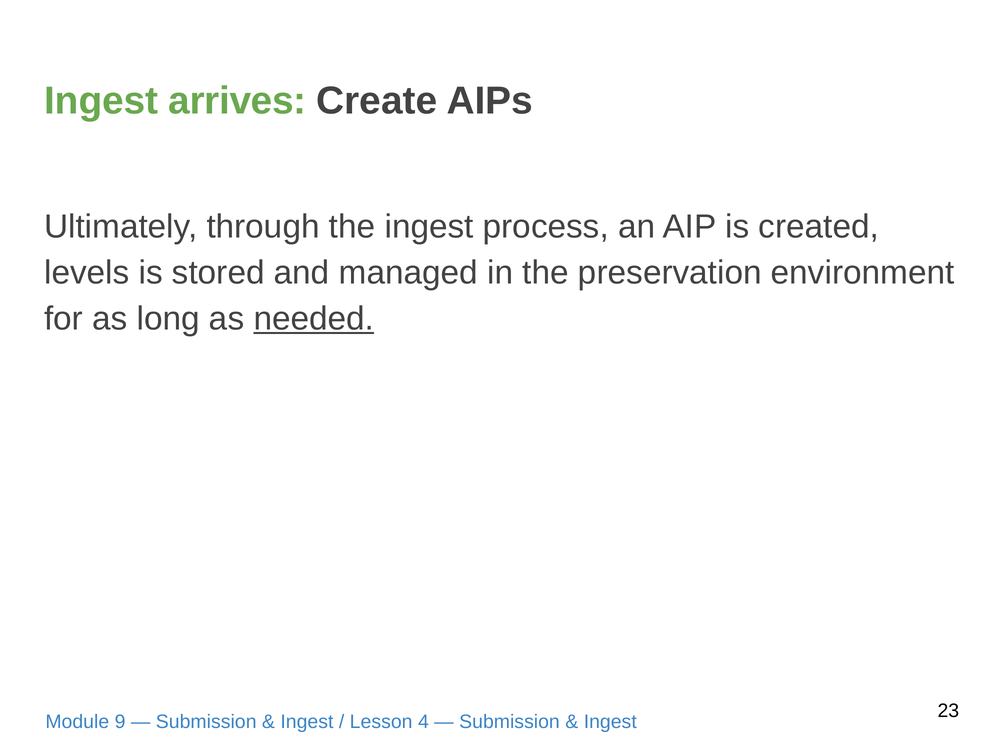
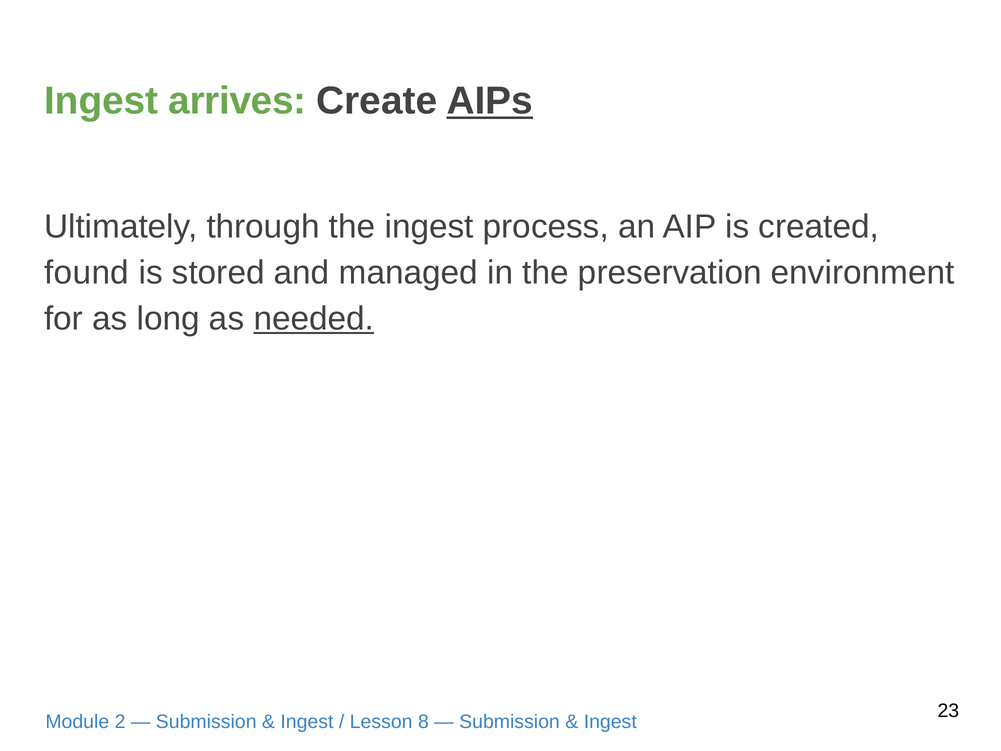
AIPs underline: none -> present (490, 101)
levels: levels -> found (87, 273)
9: 9 -> 2 (120, 722)
4: 4 -> 8 (423, 722)
